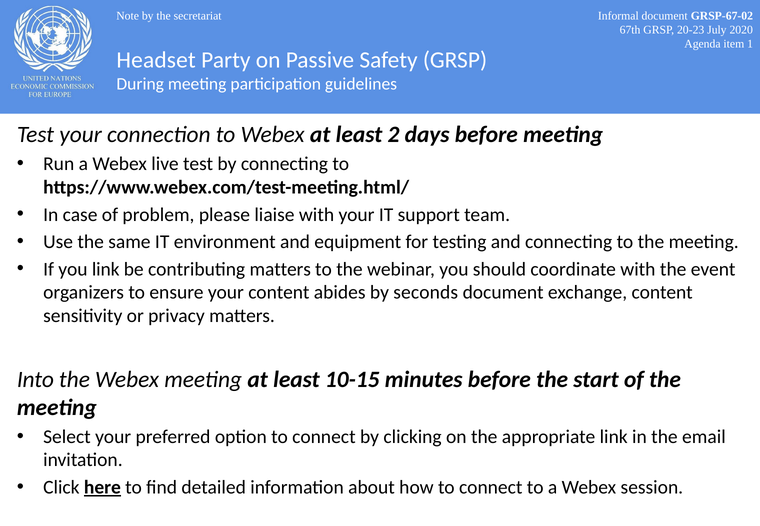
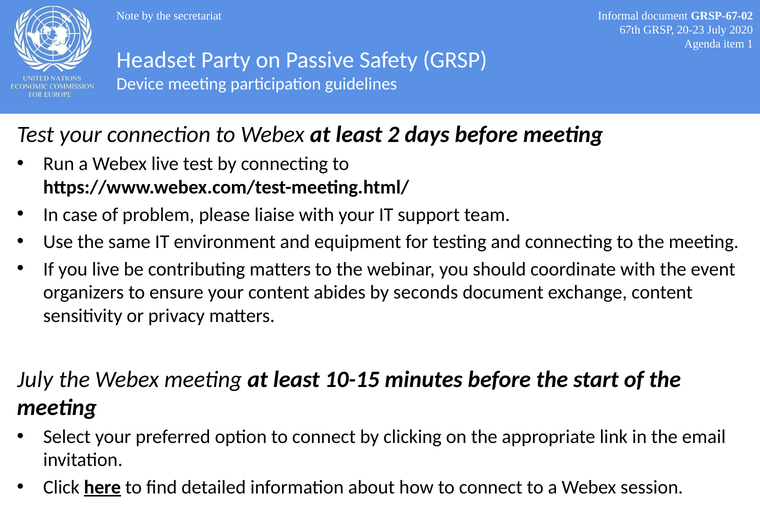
During: During -> Device (140, 84)
you link: link -> live (106, 269)
Into: Into -> July (35, 379)
